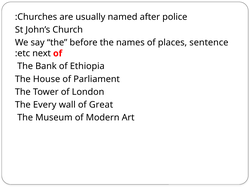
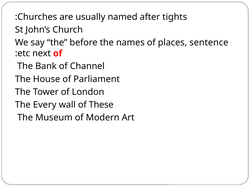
police: police -> tights (175, 17)
Ethiopia: Ethiopia -> Channel (87, 66)
Great: Great -> These (101, 105)
